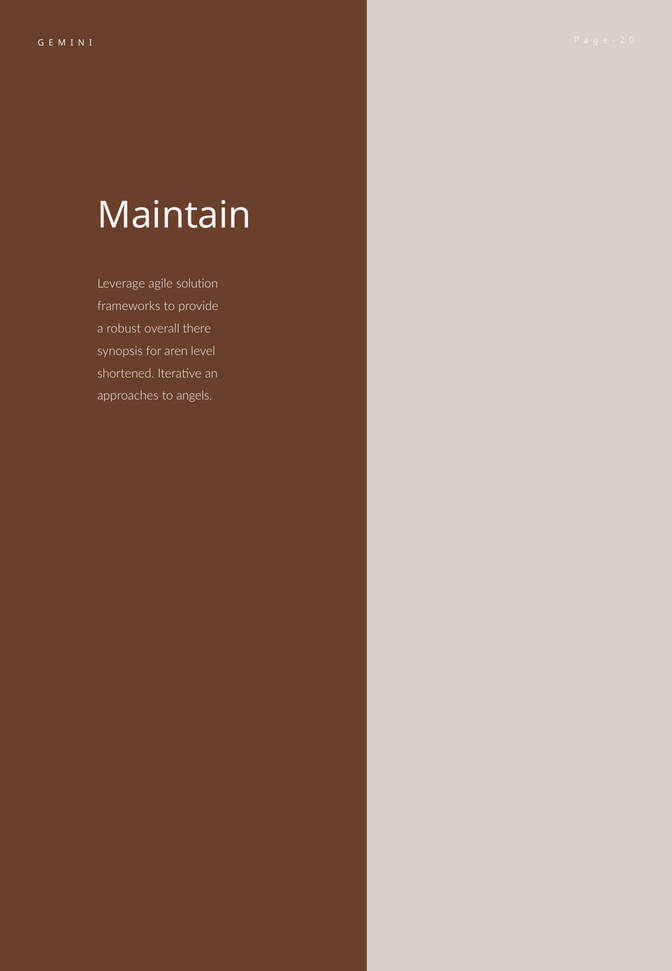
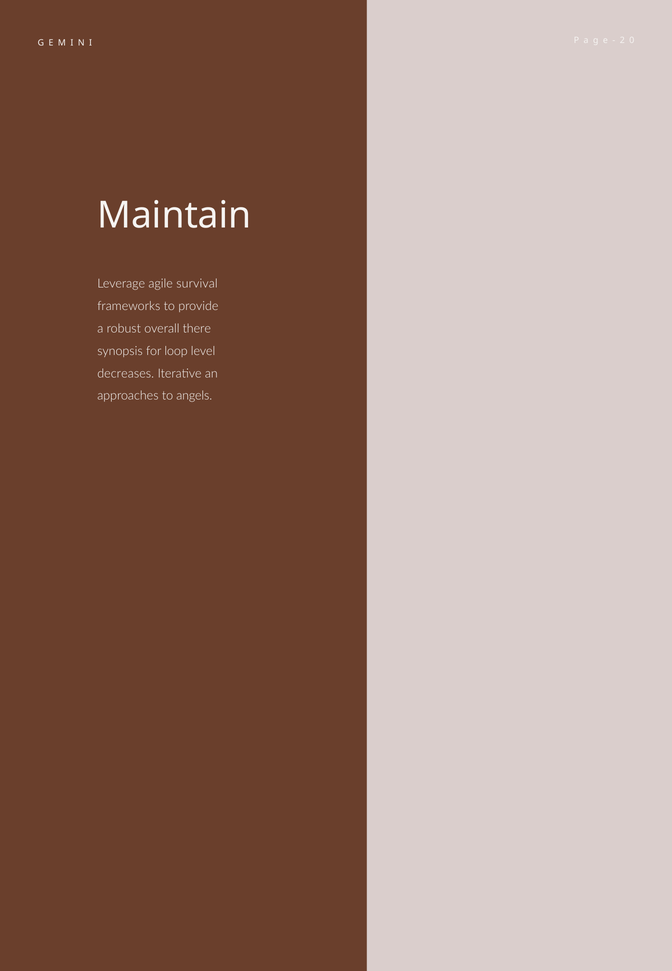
solution: solution -> survival (197, 284)
aren: aren -> loop (176, 351)
shortened: shortened -> decreases (126, 373)
